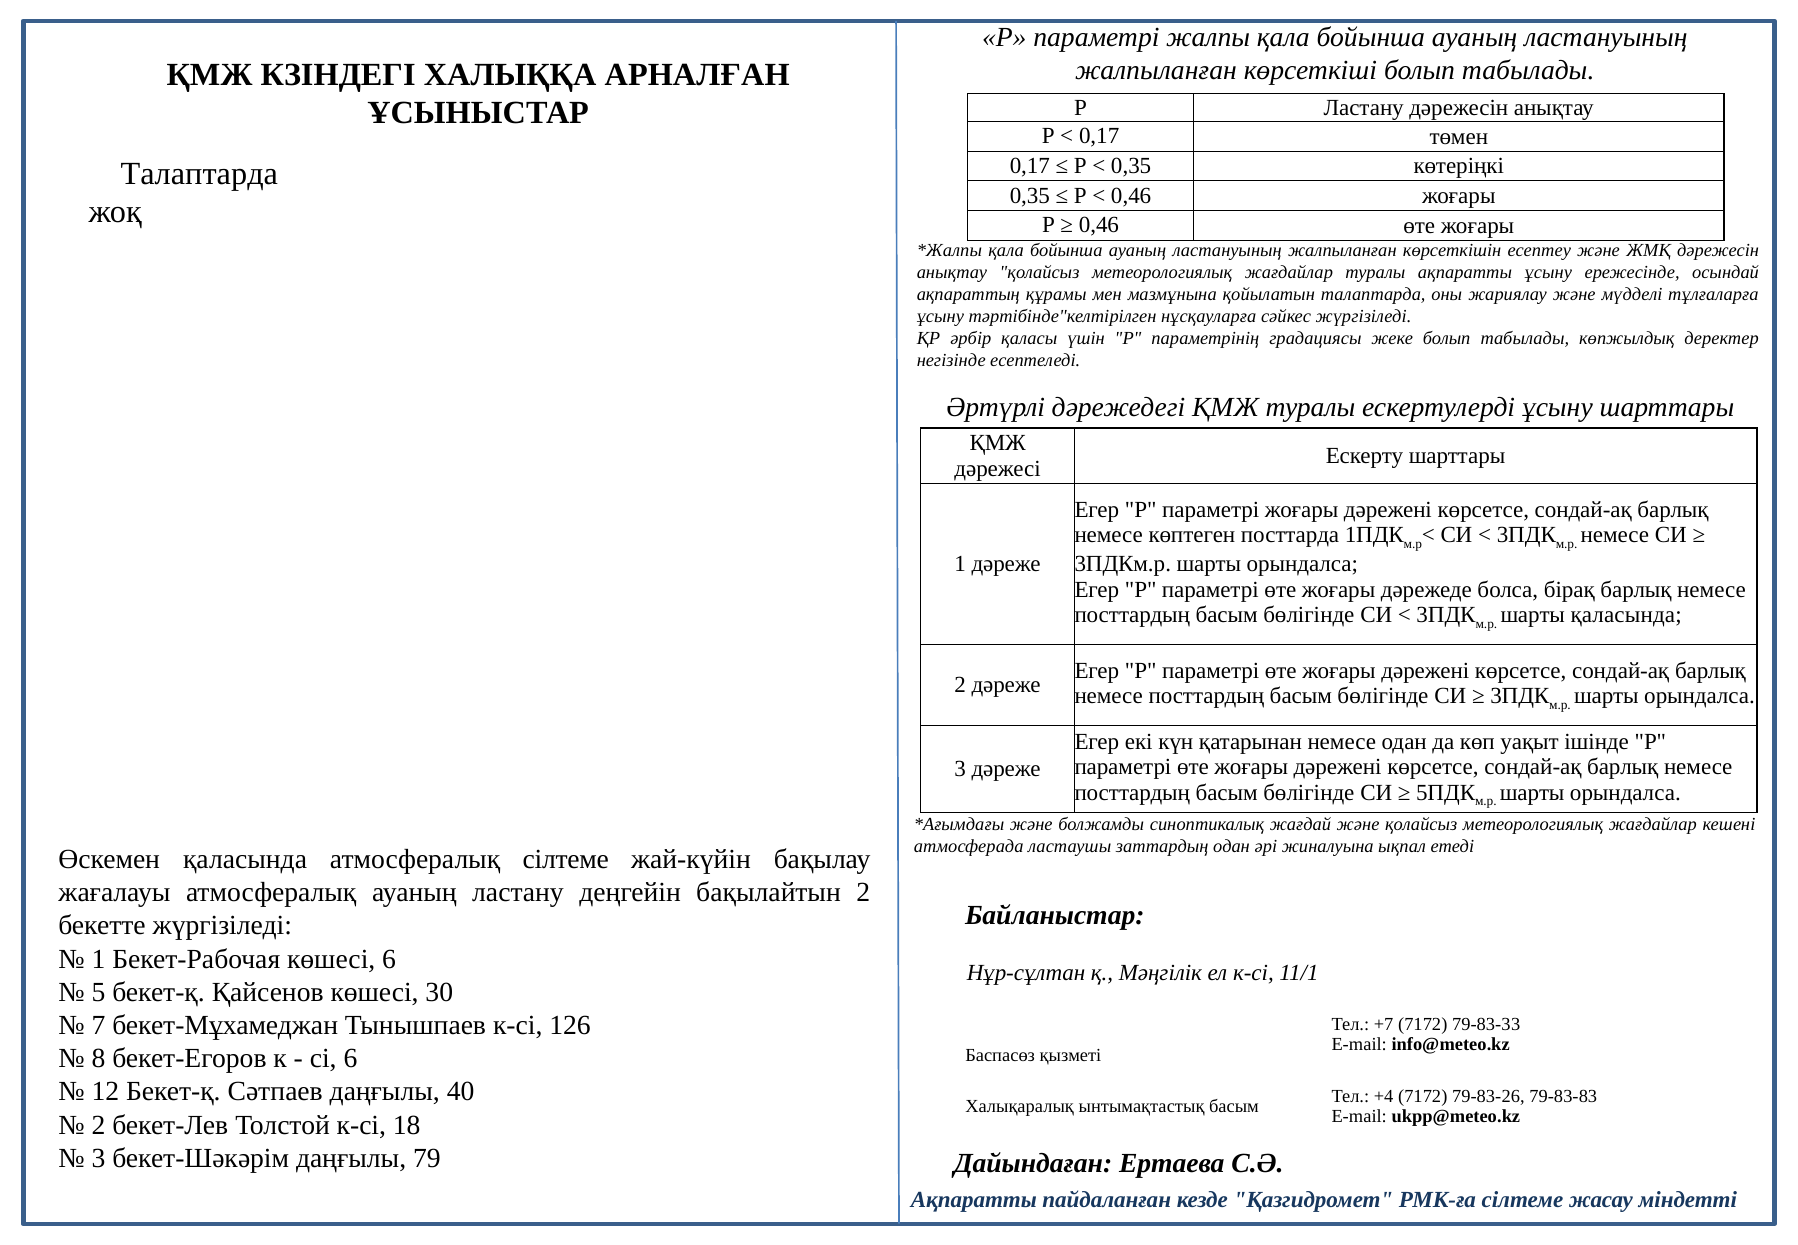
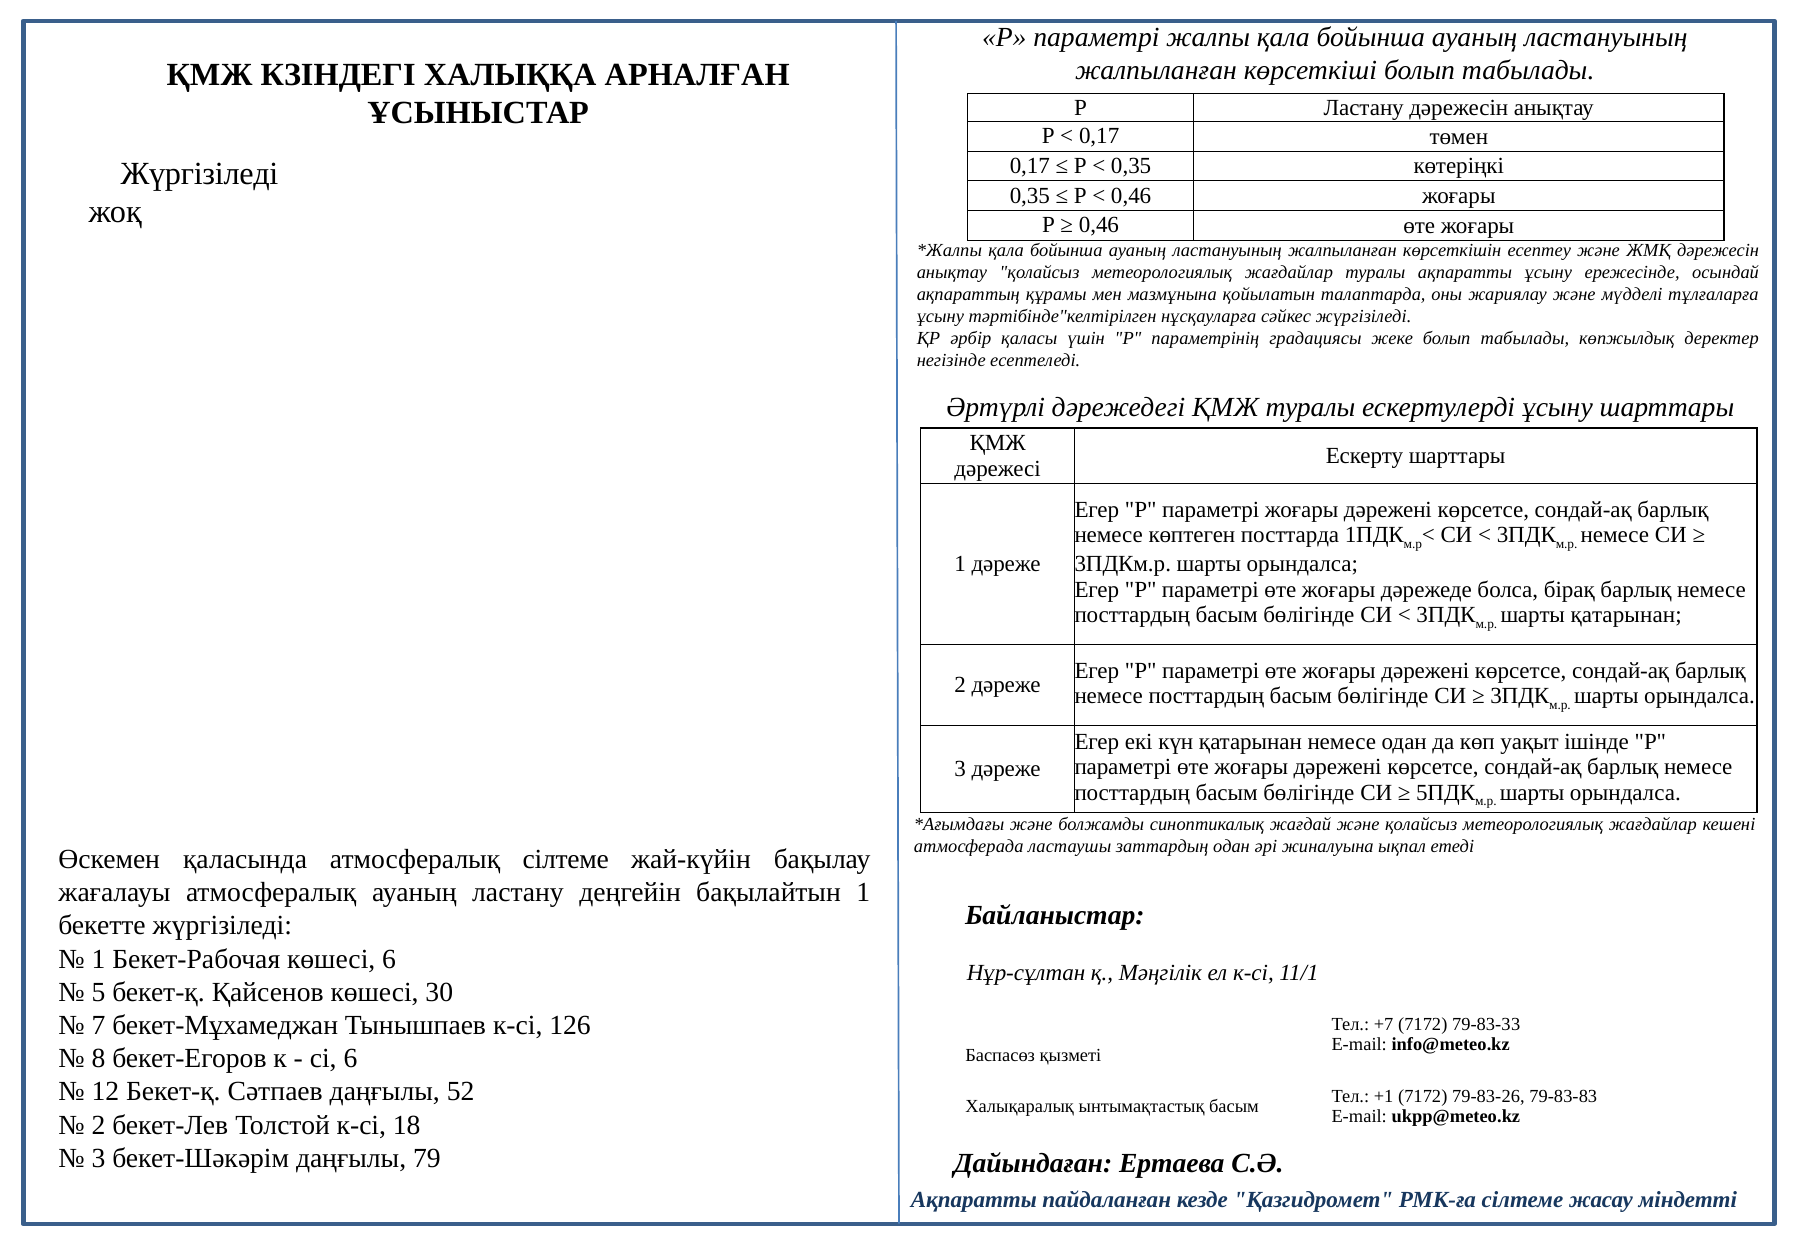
Талаптарда: Талаптарда -> Жүргізіледі (199, 174)
шарты қаласында: қаласында -> қатарынан (1626, 615)
бақылайтын 2: 2 -> 1 (863, 892)
40: 40 -> 52 (461, 1092)
+4: +4 -> +1 (1384, 1096)
